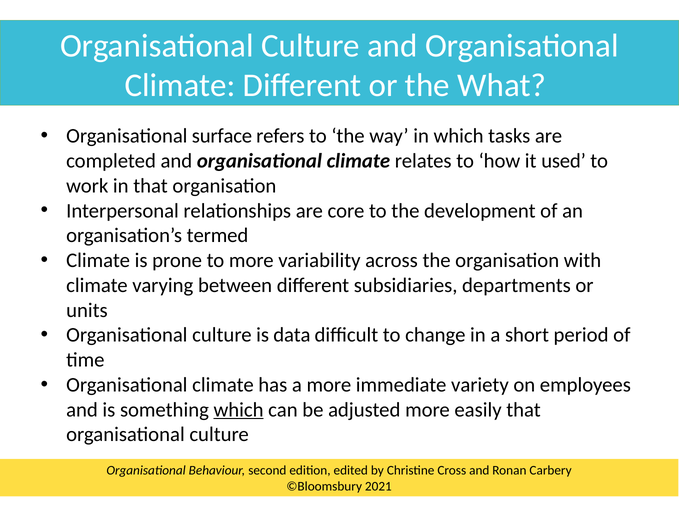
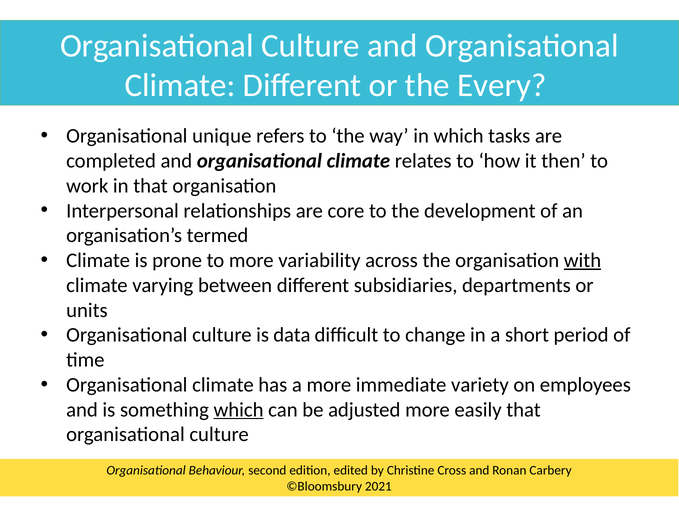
What: What -> Every (502, 86)
surface: surface -> unique (222, 136)
used: used -> then (563, 161)
with underline: none -> present (582, 261)
